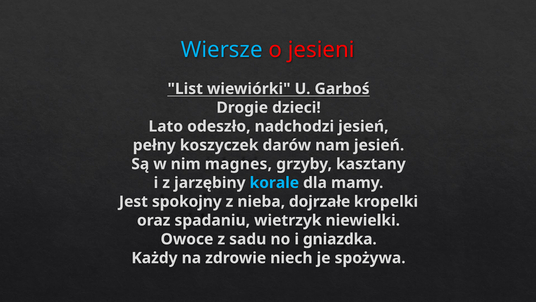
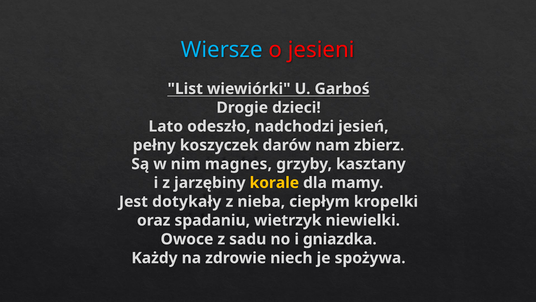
nam jesień: jesień -> zbierz (379, 145)
korale colour: light blue -> yellow (274, 182)
spokojny: spokojny -> dotykały (187, 201)
dojrzałe: dojrzałe -> ciepłym (319, 201)
